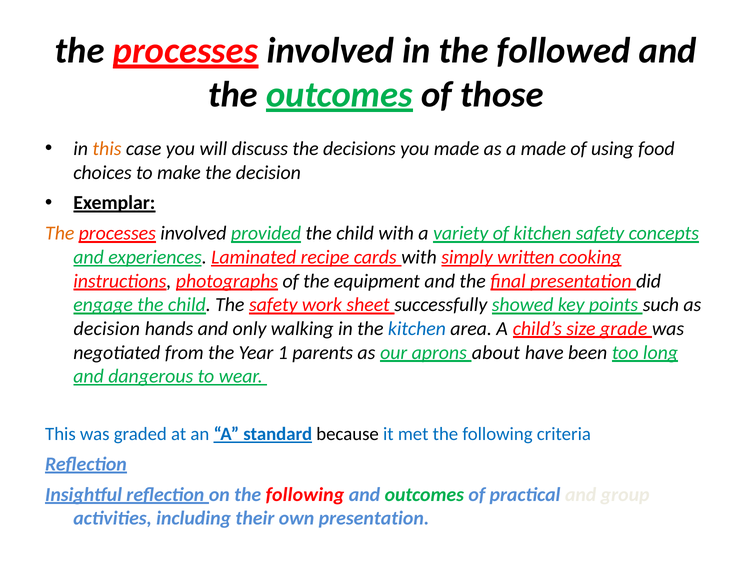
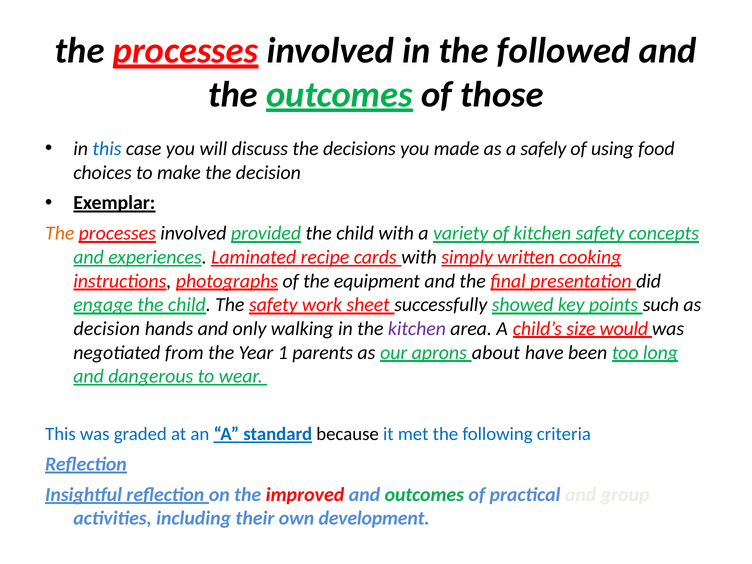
this colour: orange -> blue (107, 149)
a made: made -> safely (543, 149)
kitchen colour: blue -> purple (417, 329)
grade: grade -> would (624, 329)
on the following: following -> improved (305, 495)
own presentation: presentation -> development (374, 518)
